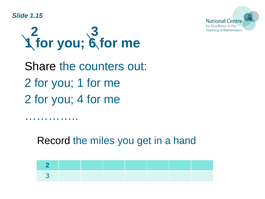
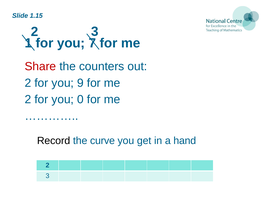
6: 6 -> 7 (92, 43)
Share colour: black -> red (40, 66)
you 1: 1 -> 9 (80, 83)
4: 4 -> 0 (80, 99)
miles: miles -> curve (102, 140)
